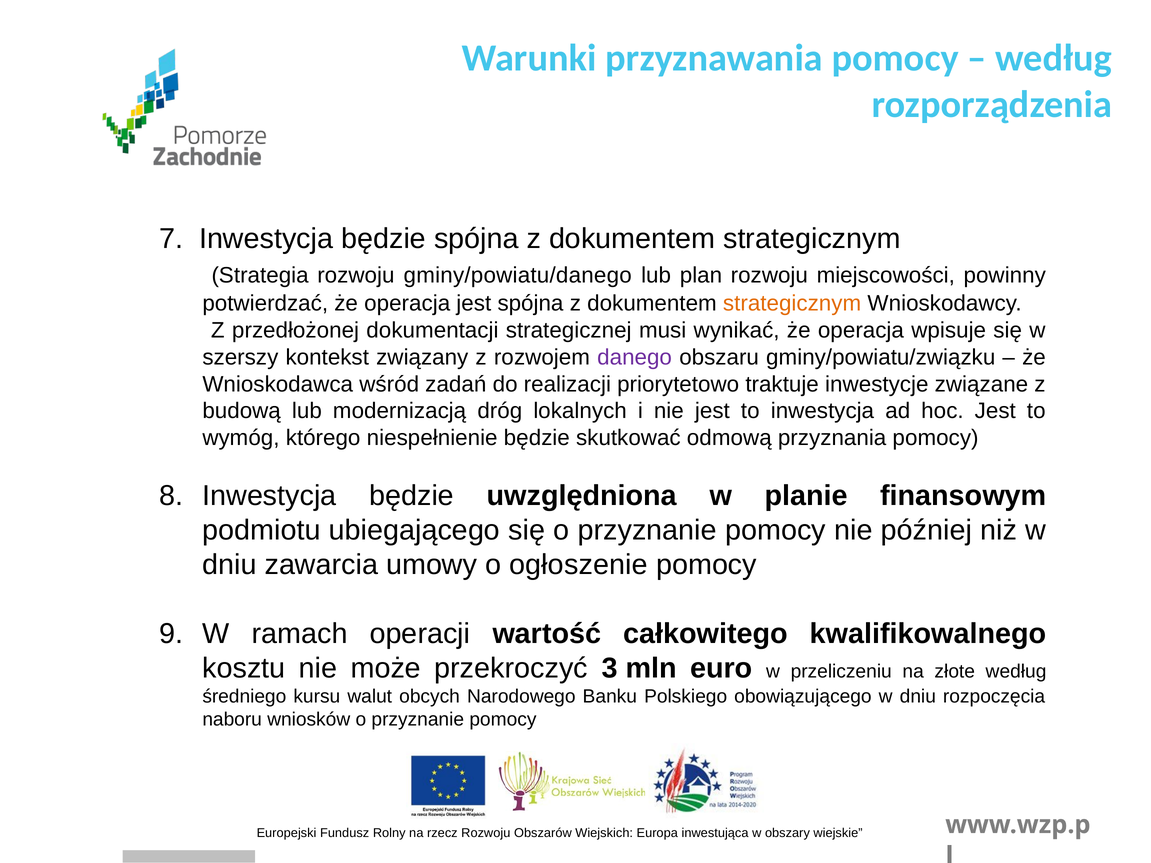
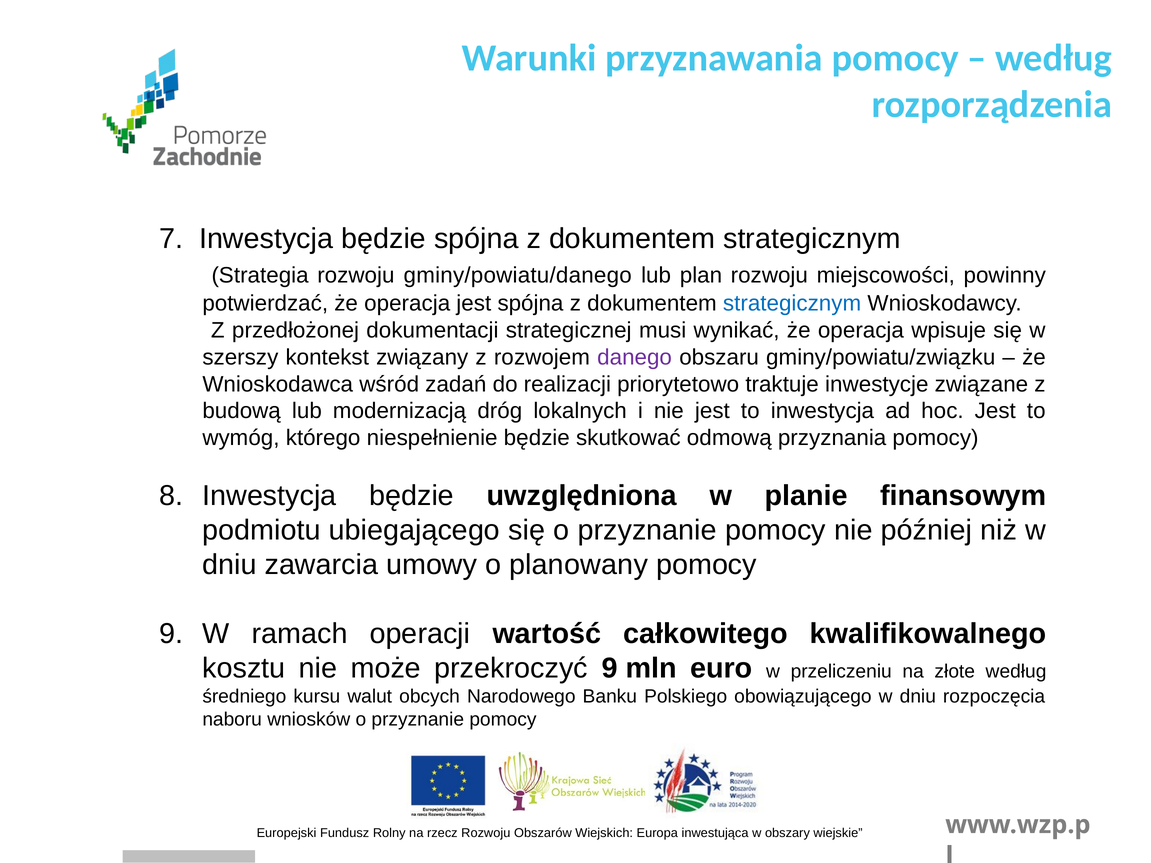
strategicznym colour: orange -> blue (792, 304)
ogłoszenie: ogłoszenie -> planowany (578, 565)
przekroczyć 3: 3 -> 9 (610, 669)
